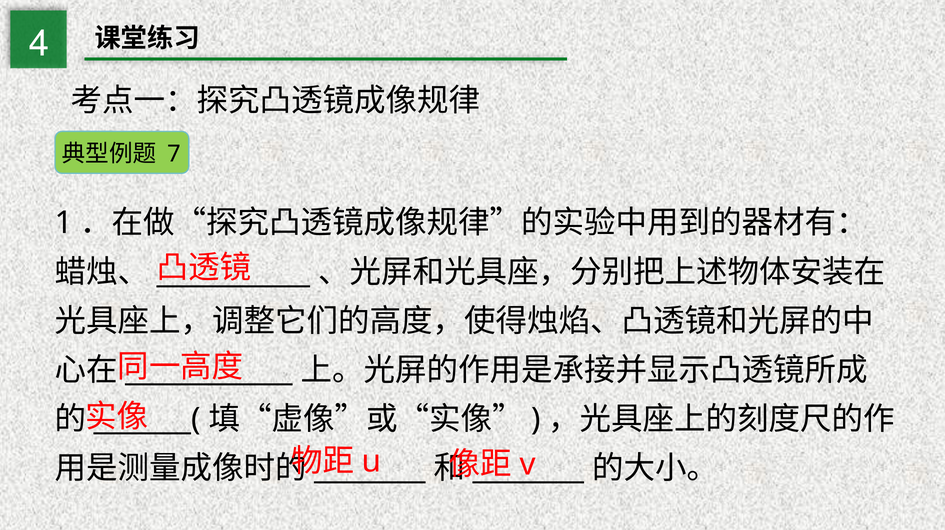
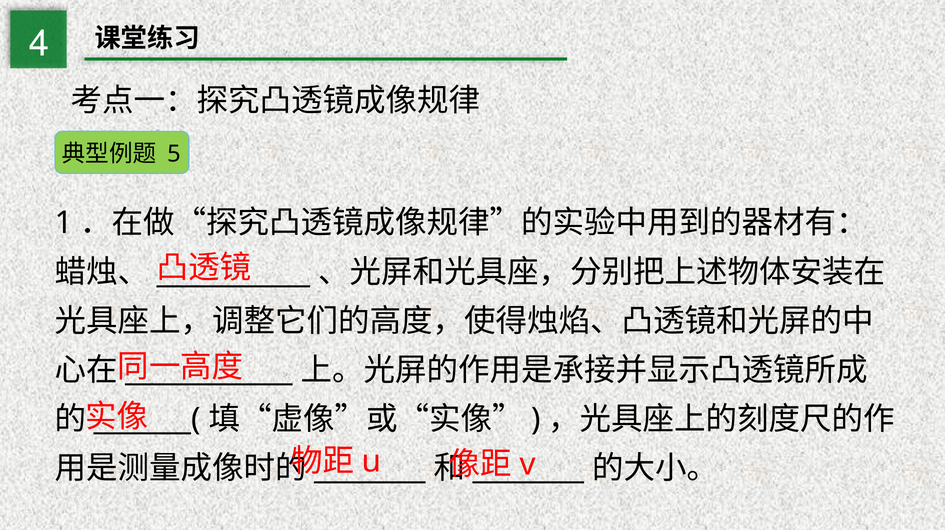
7: 7 -> 5 (174, 154)
